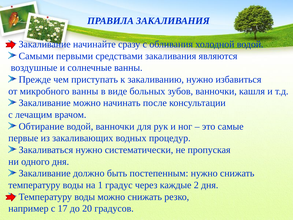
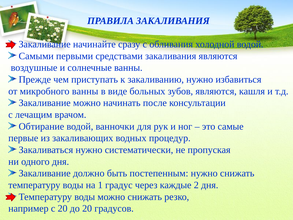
зубов ванночки: ванночки -> являются (216, 91)
с 17: 17 -> 20 (63, 208)
